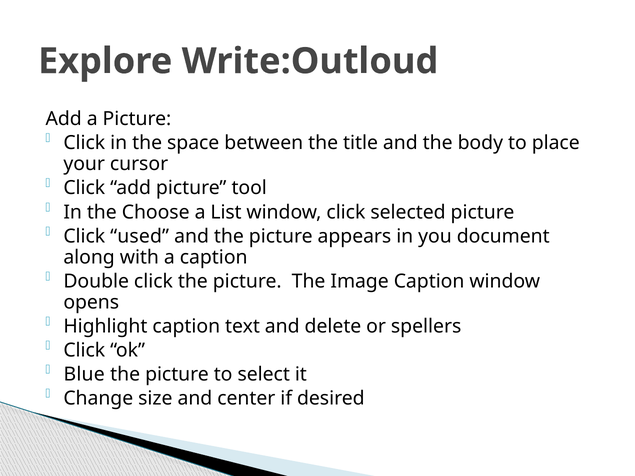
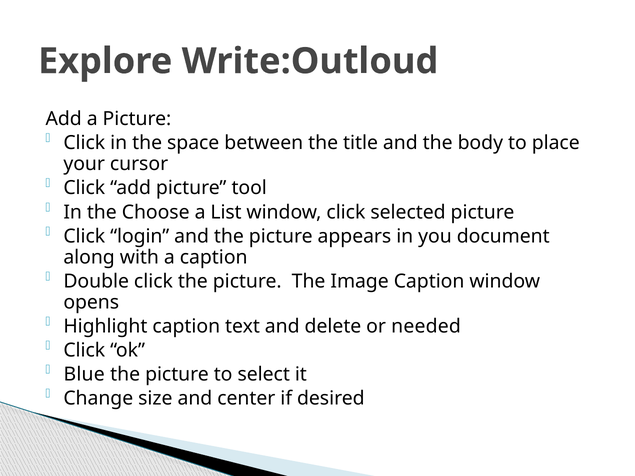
used: used -> login (140, 236)
spellers: spellers -> needed (426, 326)
